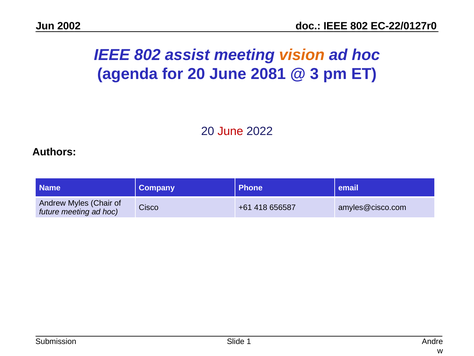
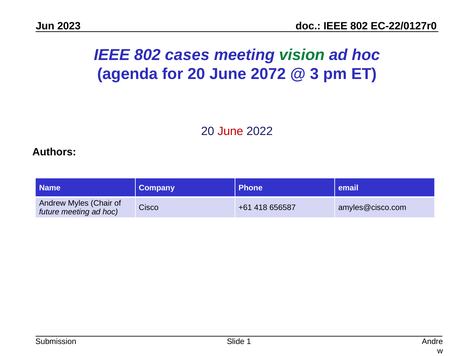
2002: 2002 -> 2023 (69, 26)
assist: assist -> cases (187, 55)
vision colour: orange -> green (302, 55)
2081: 2081 -> 2072 (268, 74)
